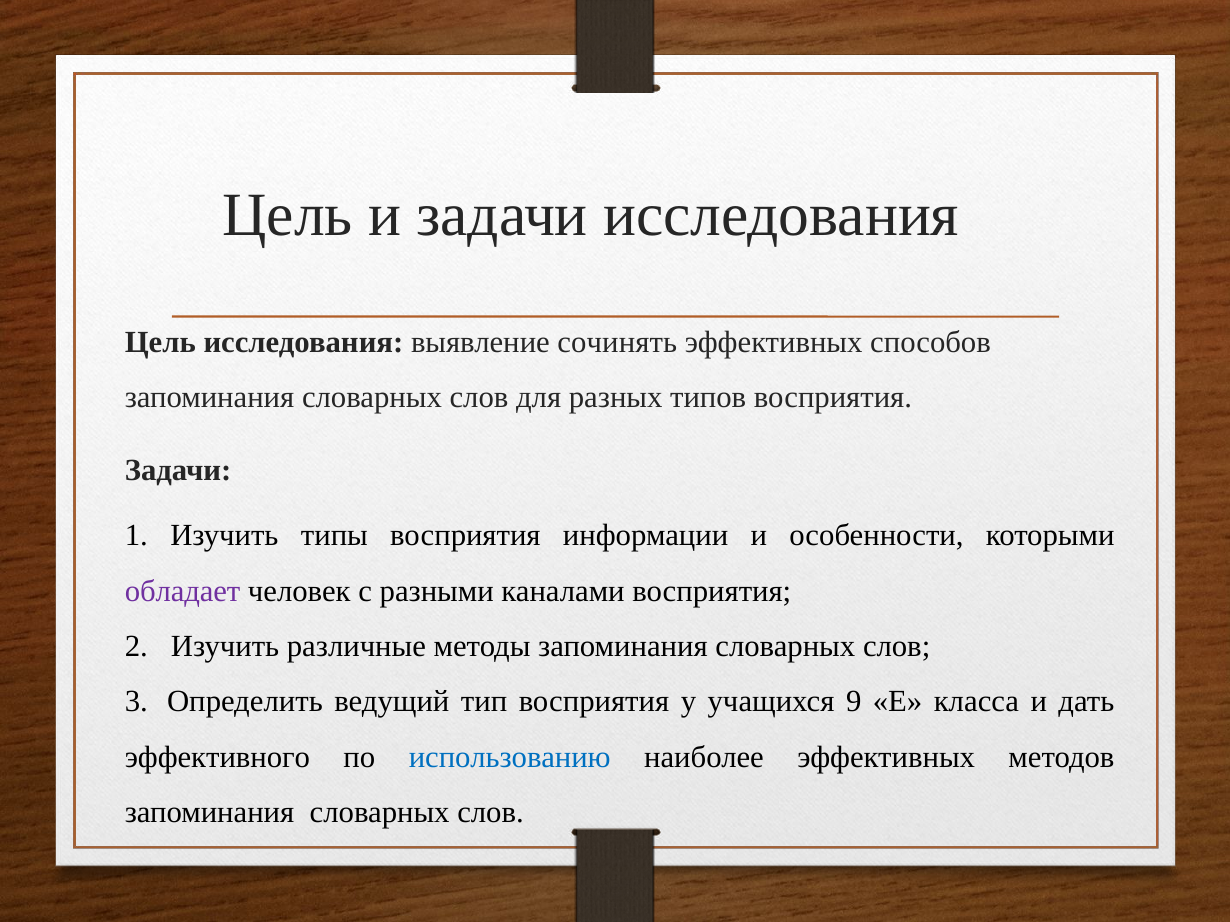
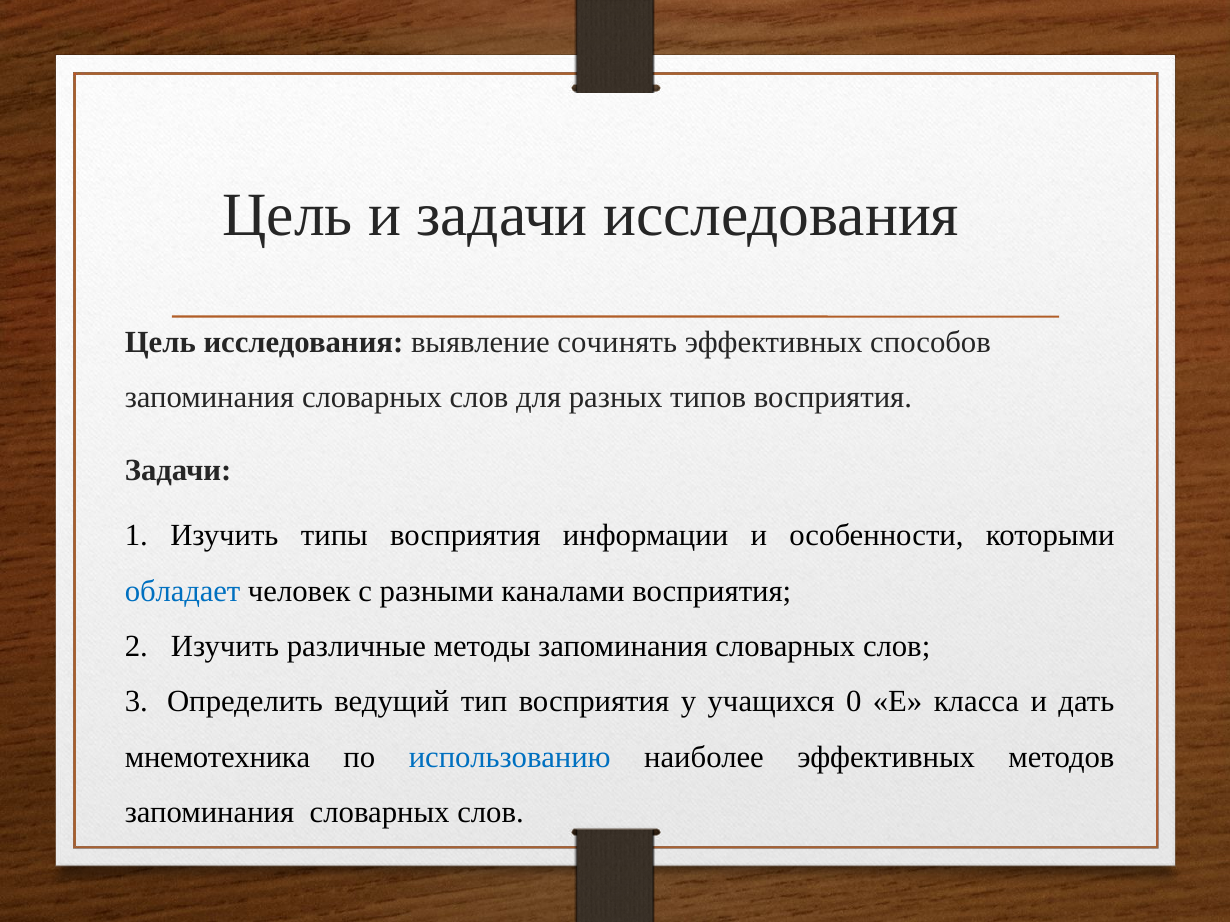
обладает colour: purple -> blue (183, 591)
9: 9 -> 0 (854, 702)
эффективного: эффективного -> мнемотехника (218, 757)
